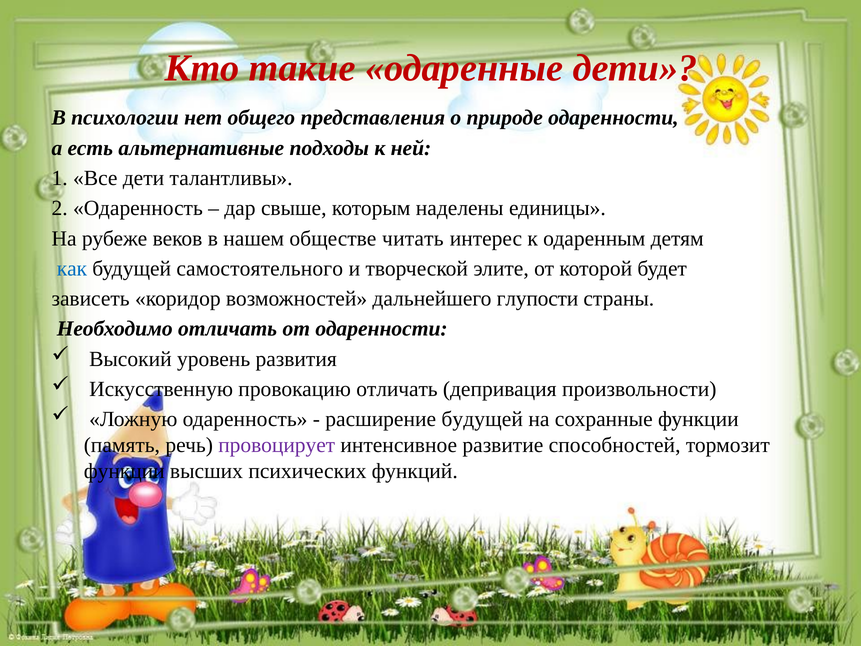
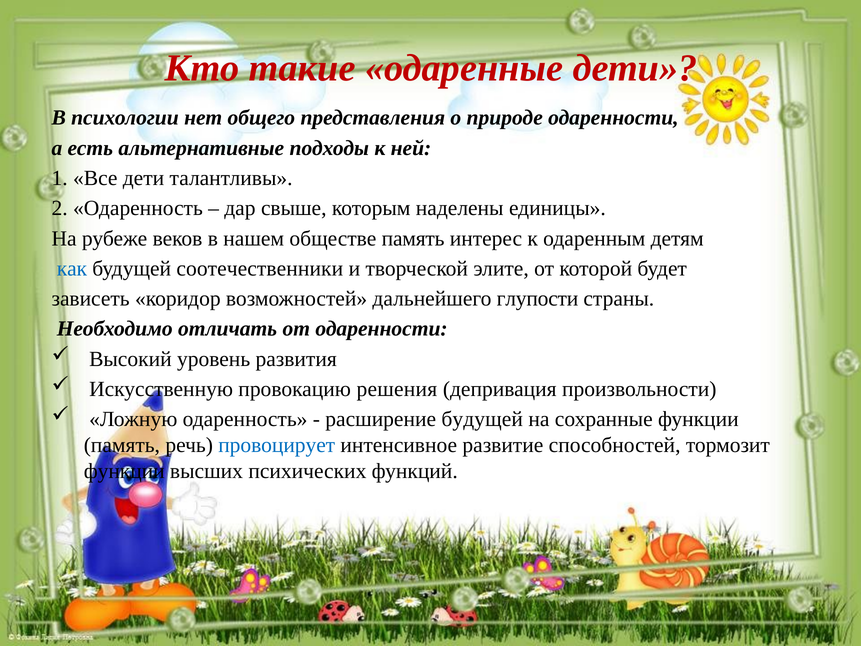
обществе читать: читать -> память (413, 238)
самостоятельного: самостоятельного -> соотечественники (260, 268)
провокацию отличать: отличать -> решения (397, 389)
провоцирует colour: purple -> blue (277, 445)
